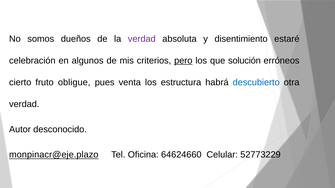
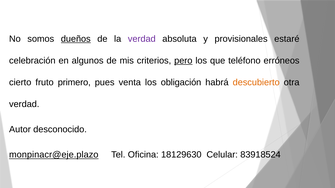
dueños underline: none -> present (76, 39)
disentimiento: disentimiento -> provisionales (241, 39)
solución: solución -> teléfono (244, 61)
obligue: obligue -> primero (74, 83)
estructura: estructura -> obligación (181, 83)
descubierto colour: blue -> orange (256, 83)
64624660: 64624660 -> 18129630 (181, 155)
52773229: 52773229 -> 83918524 (261, 155)
